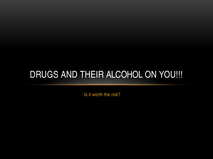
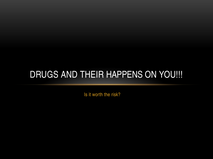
ALCOHOL: ALCOHOL -> HAPPENS (124, 75)
